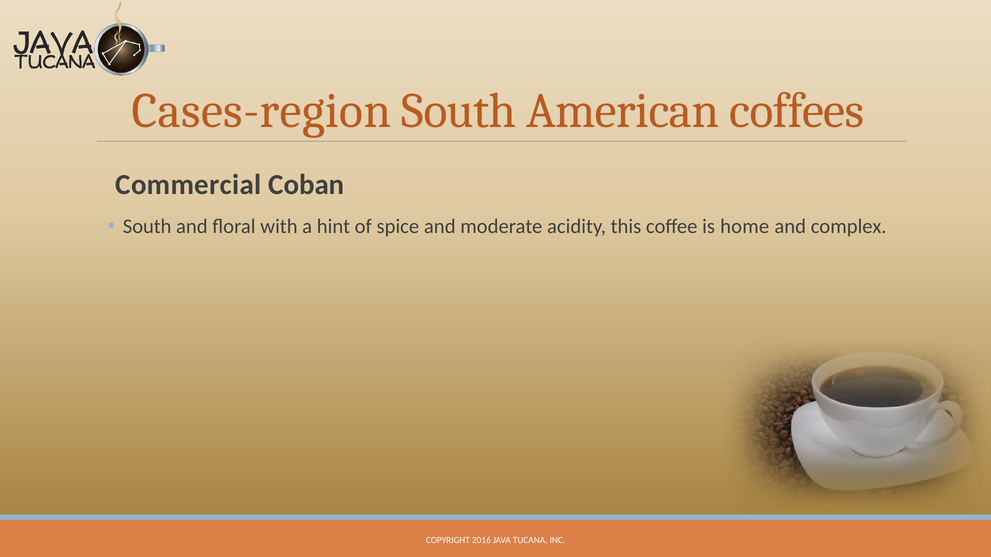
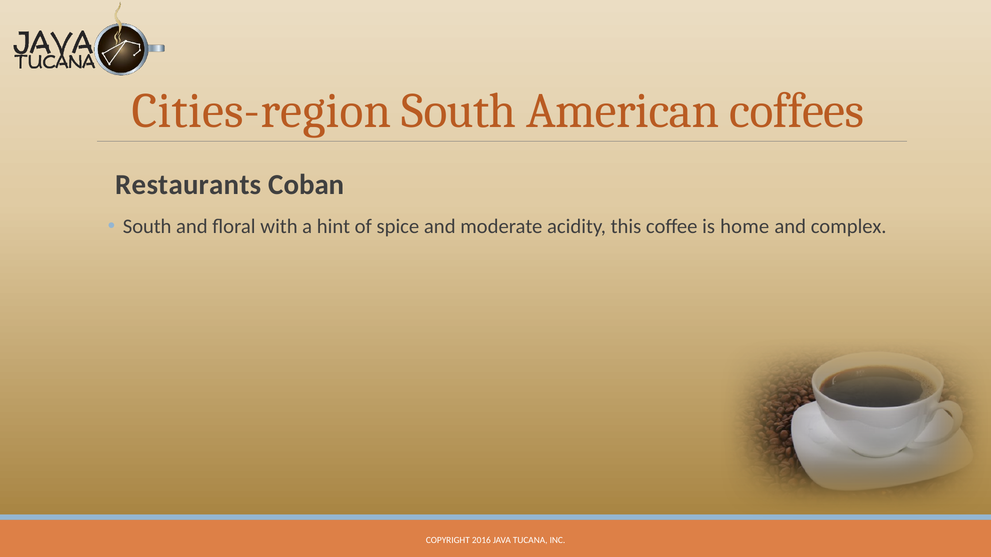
Cases-region: Cases-region -> Cities-region (262, 111)
Commercial: Commercial -> Restaurants (188, 185)
